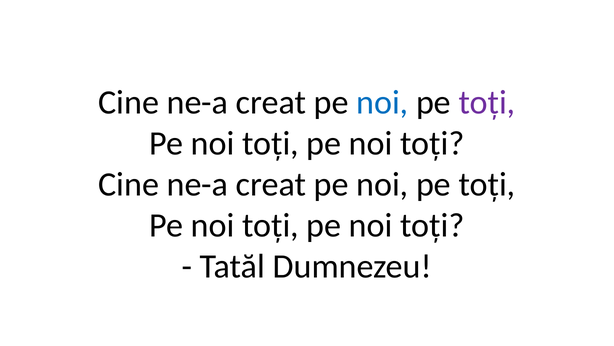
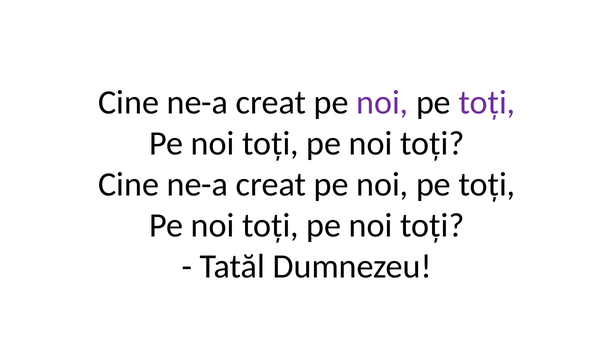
noi colour: blue -> purple (382, 102)
